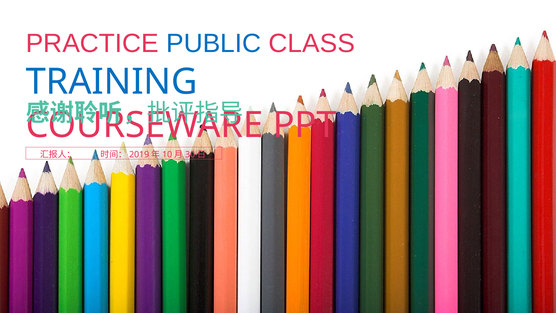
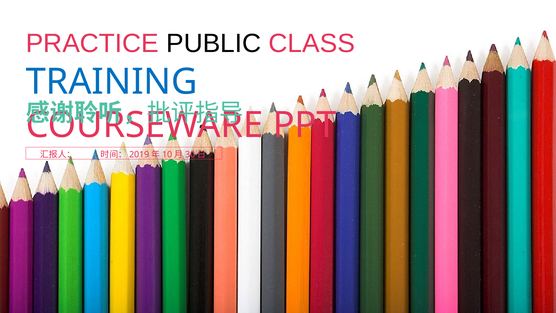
PUBLIC colour: blue -> black (214, 43)
